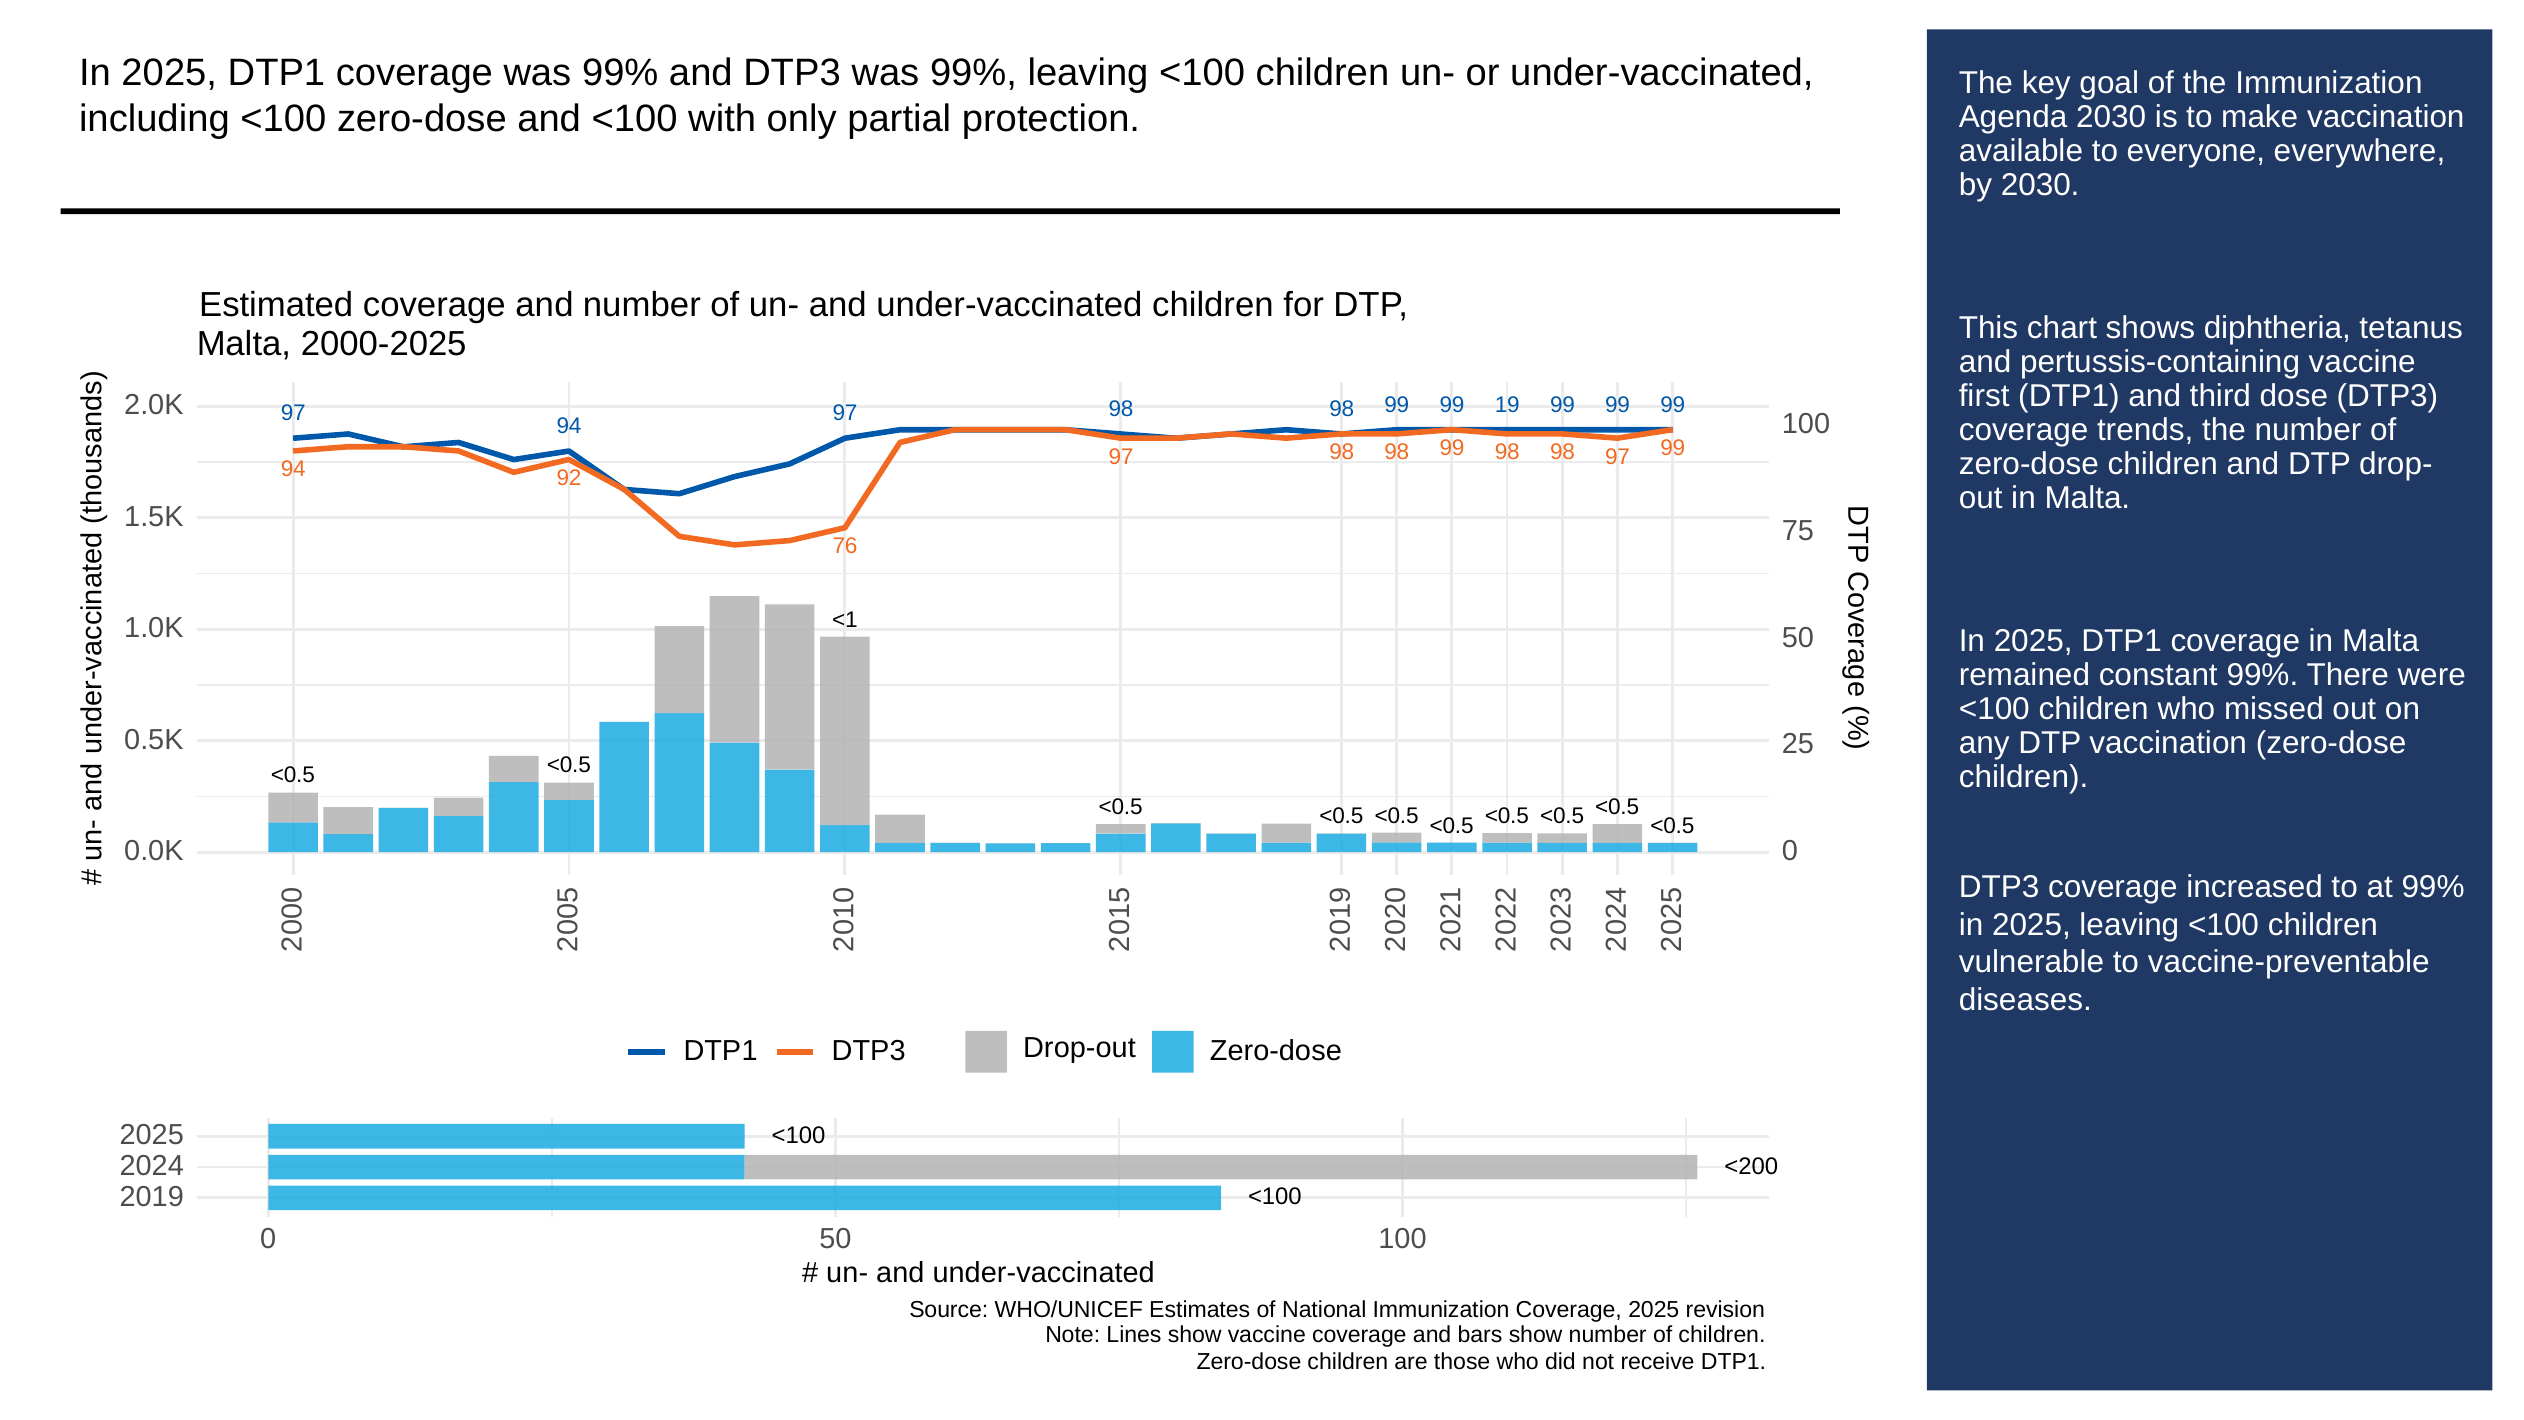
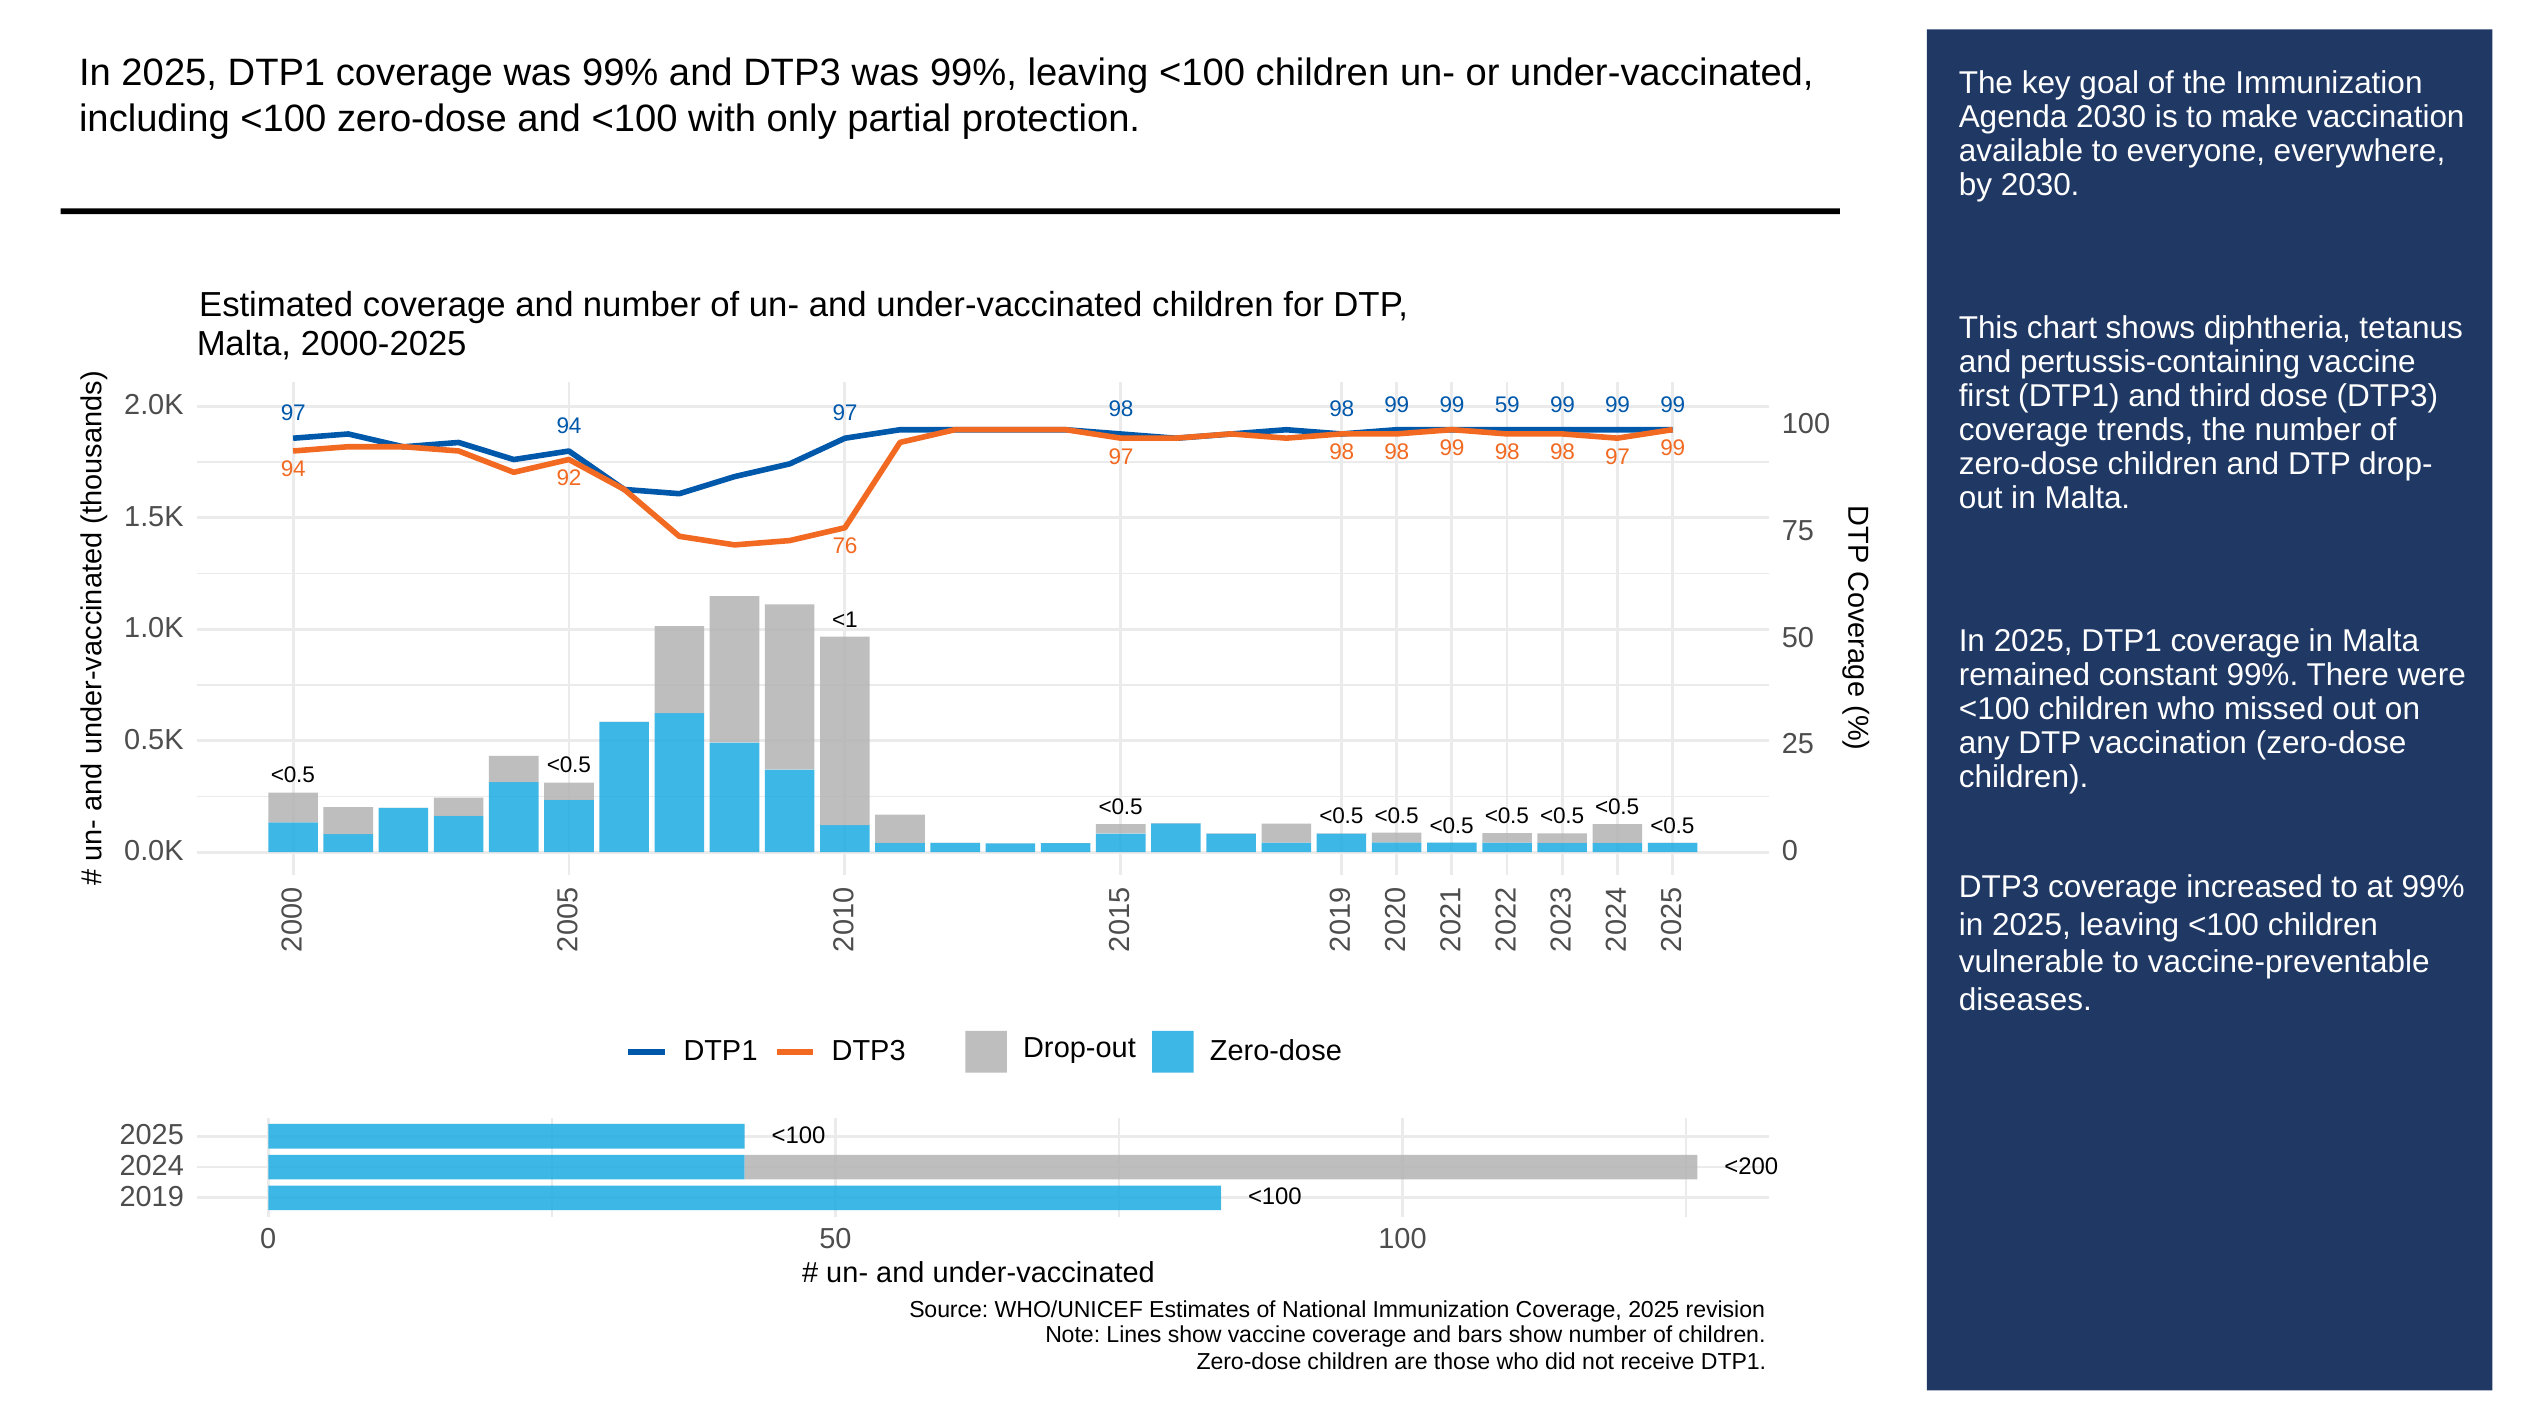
19: 19 -> 59 (1507, 405)
